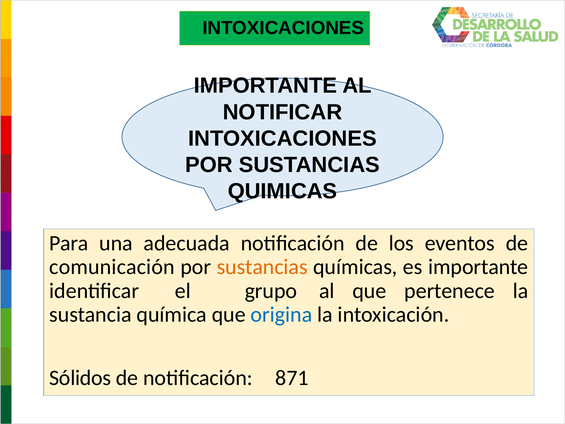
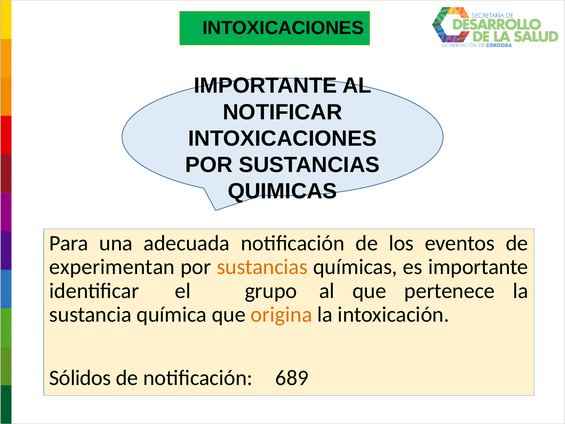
comunicación: comunicación -> experimentan (112, 267)
origina colour: blue -> orange (281, 314)
871: 871 -> 689 (292, 378)
